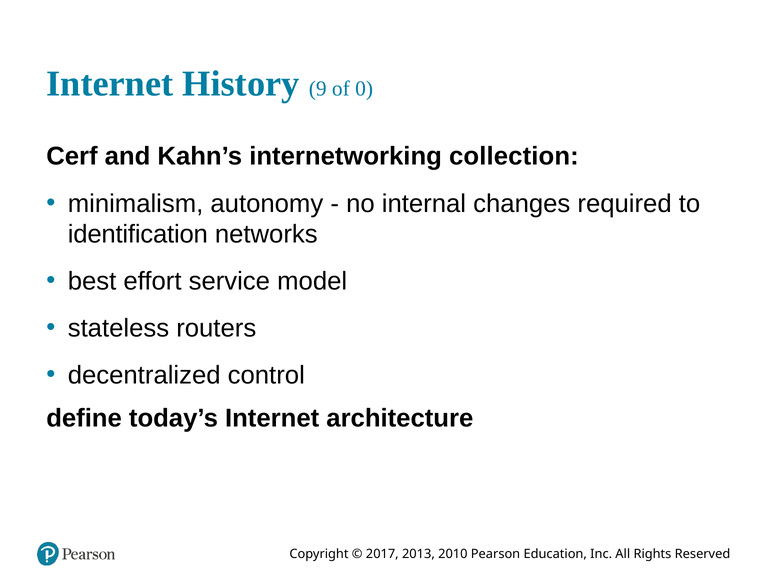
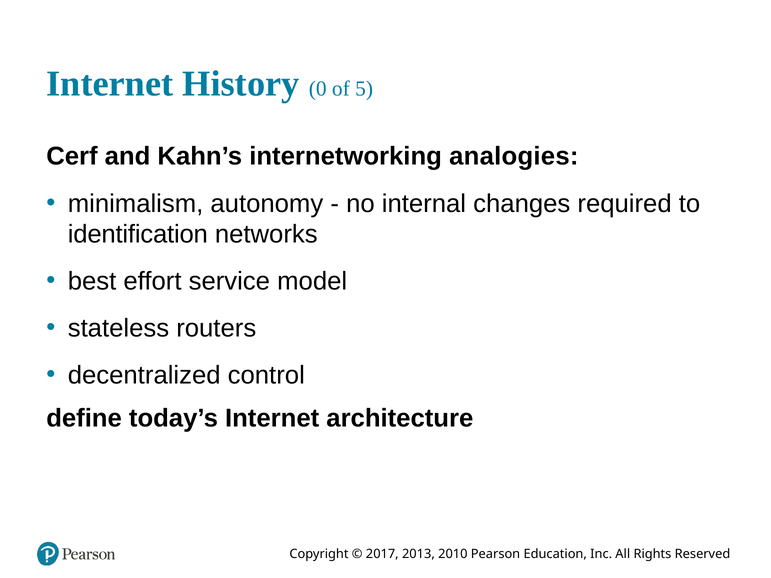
9: 9 -> 0 (318, 89)
0: 0 -> 5 (364, 89)
collection: collection -> analogies (514, 156)
